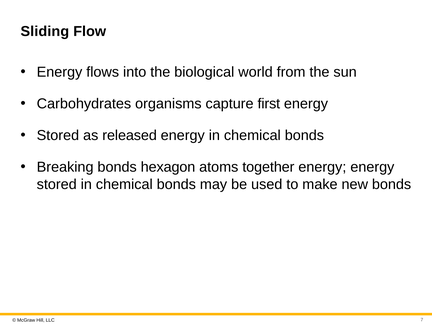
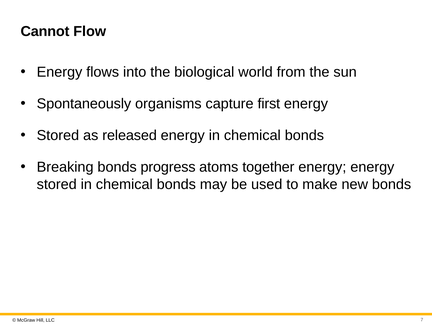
Sliding: Sliding -> Cannot (45, 31)
Carbohydrates: Carbohydrates -> Spontaneously (84, 104)
hexagon: hexagon -> progress (168, 167)
